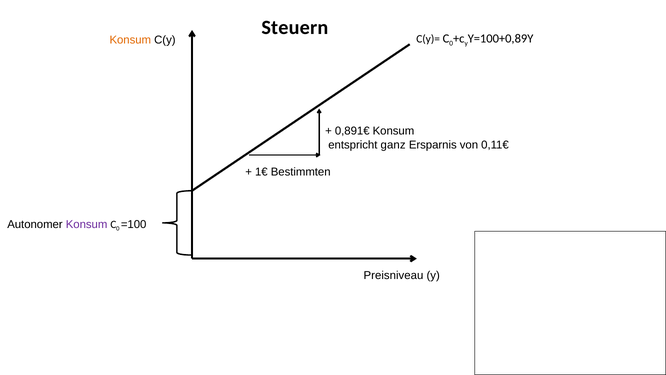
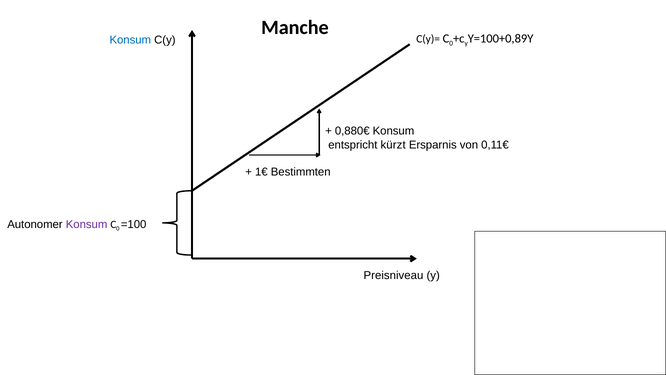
Steuern: Steuern -> Manche (295, 27)
Konsum colour: orange -> blue (130, 40)
0,891€: 0,891€ -> 0,880€ (352, 131)
ganz: ganz -> kürzt (393, 145)
